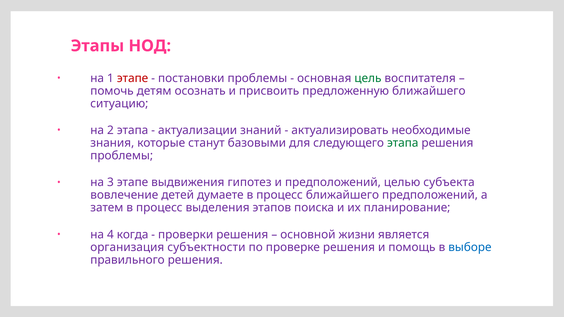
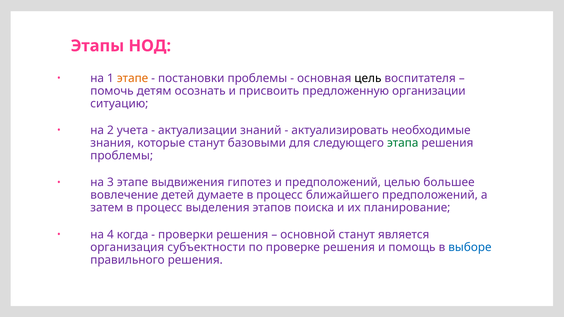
этапе colour: red -> orange (133, 78)
цель colour: green -> black (368, 78)
предложенную ближайшего: ближайшего -> организации (429, 91)
2 этапа: этапа -> учета (133, 130)
субъекта: субъекта -> большее (449, 183)
основной жизни: жизни -> станут (357, 235)
